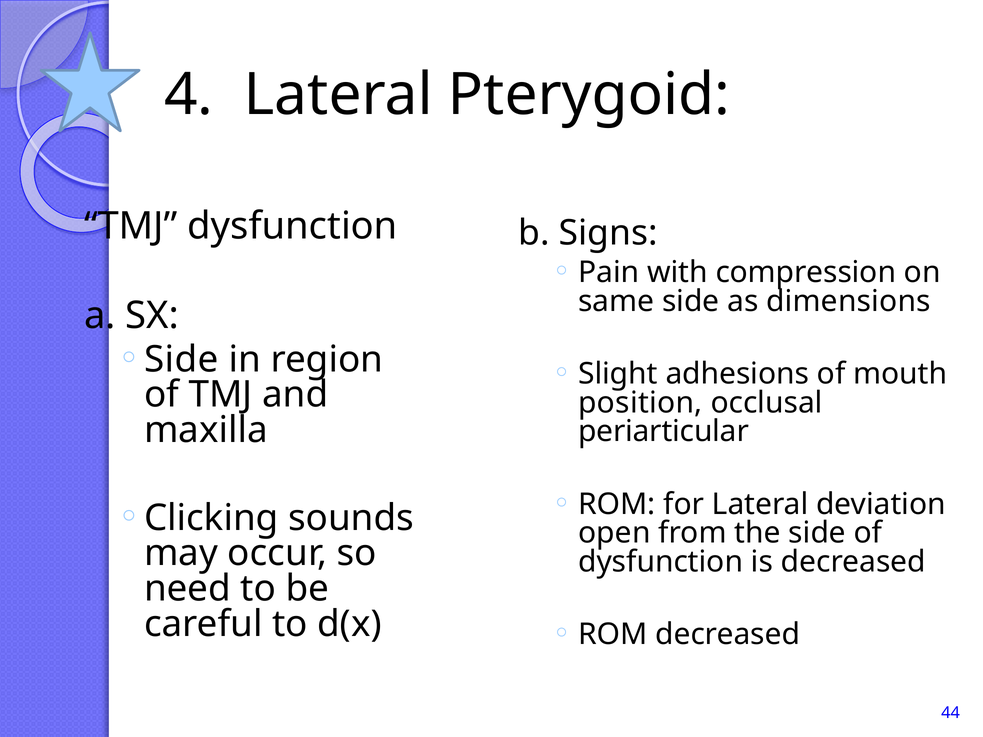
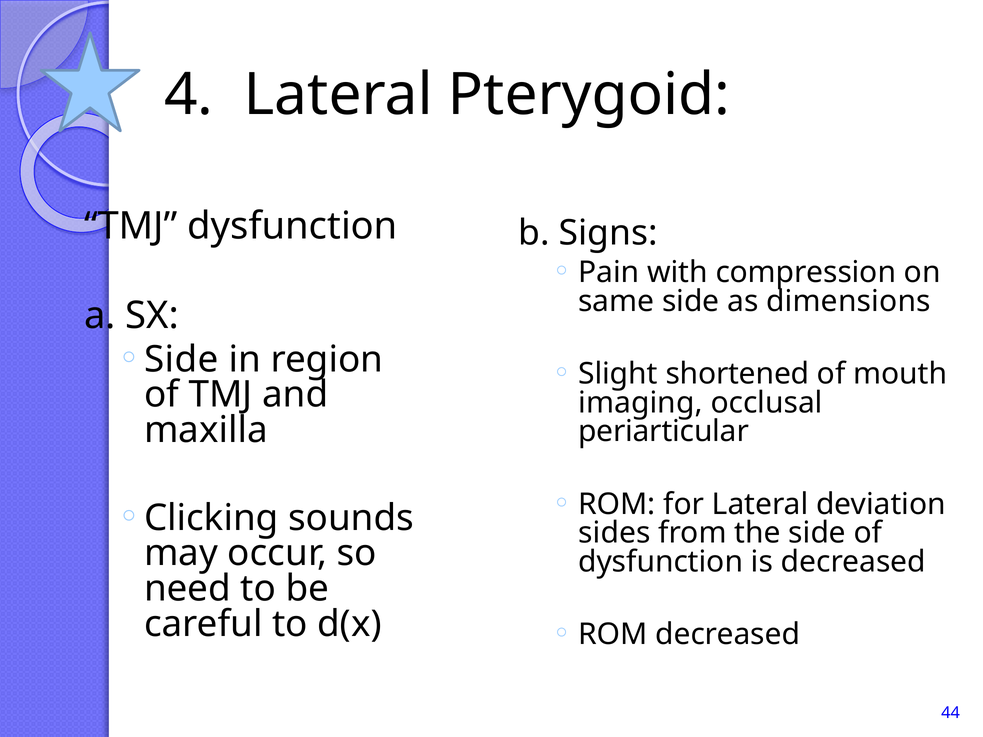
adhesions: adhesions -> shortened (737, 374)
position: position -> imaging (640, 403)
open: open -> sides (614, 533)
